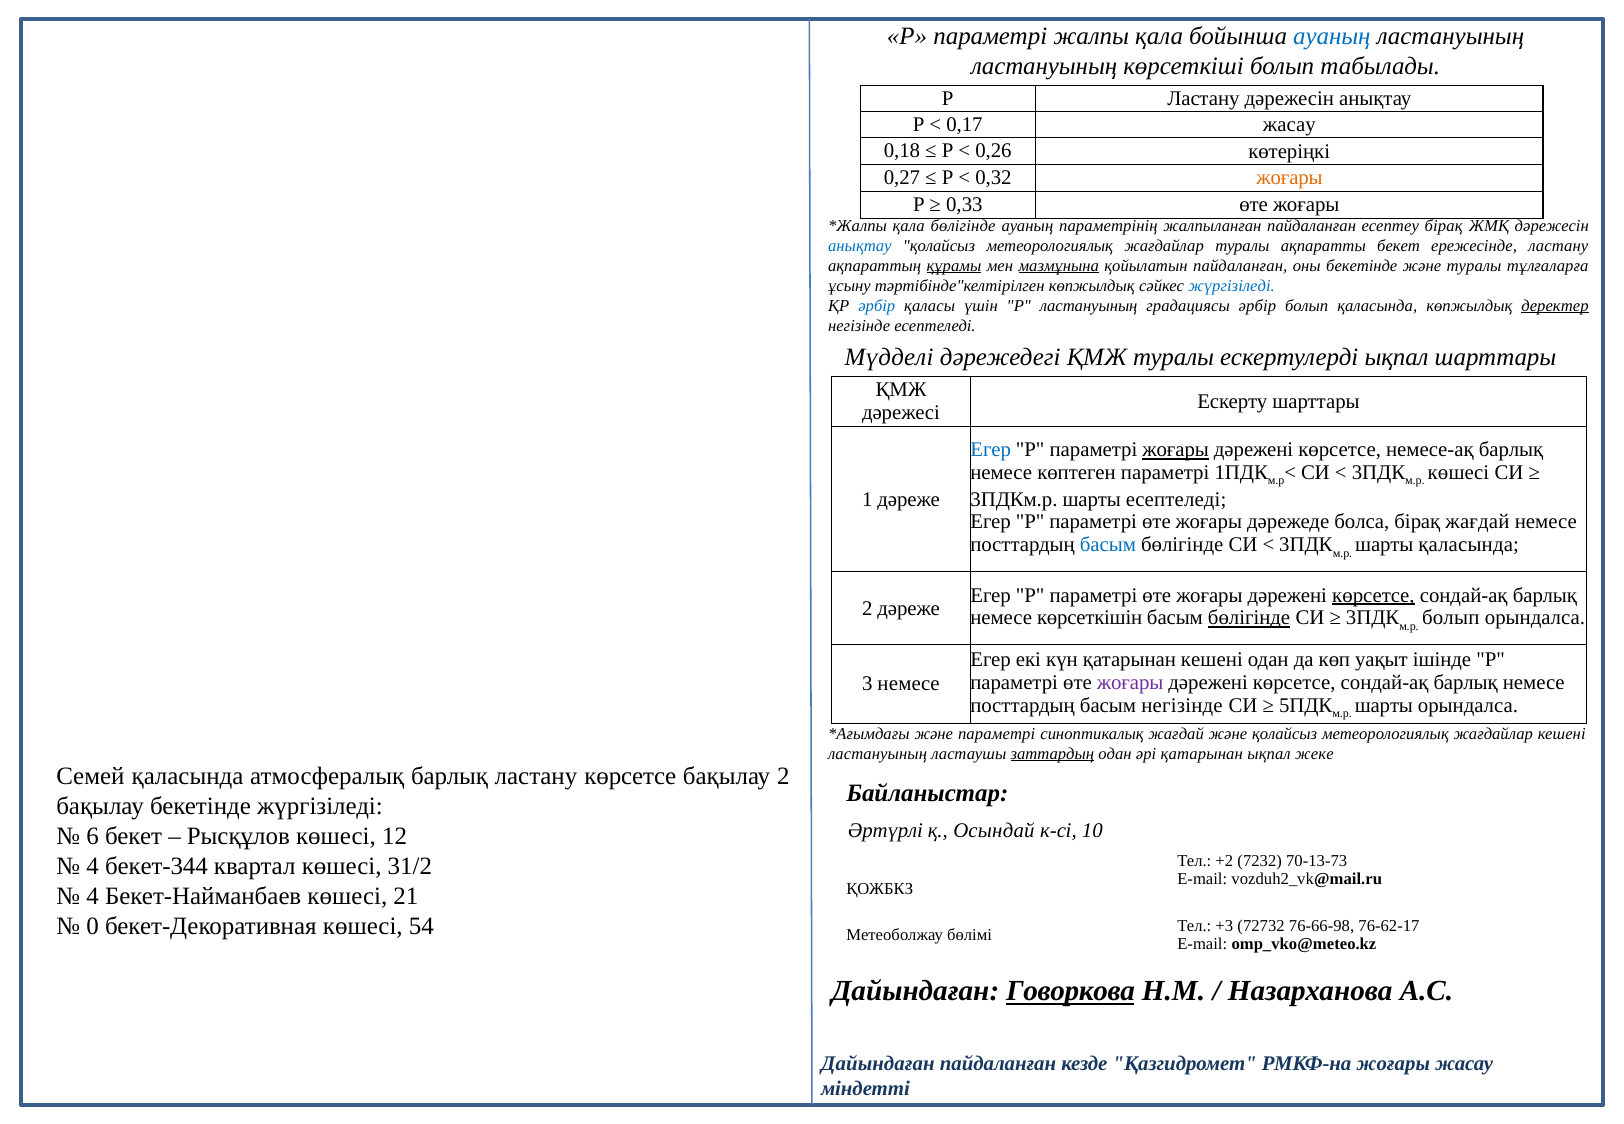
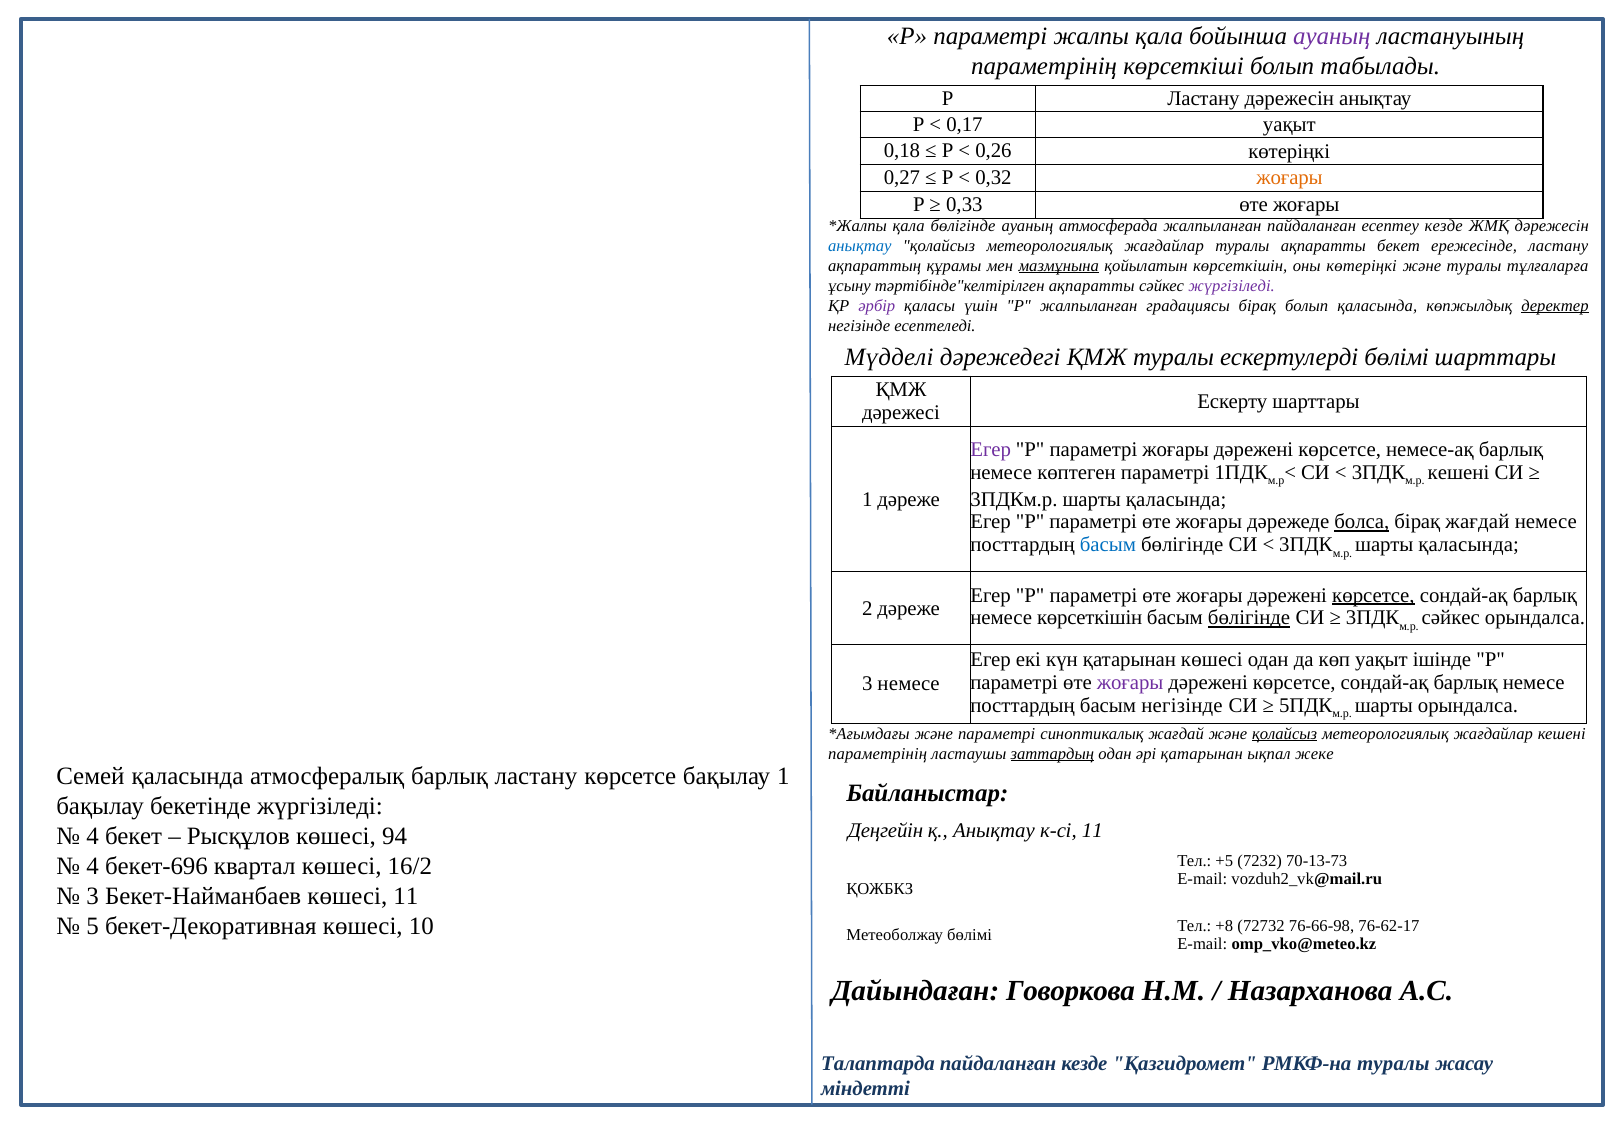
ауаның colour: blue -> purple (1332, 37)
ластануының: ластануының -> параметрінің (1044, 67)
0,17 жасау: жасау -> уақыт (1289, 125)
параметрінің: параметрінің -> атмосферада (1108, 226)
есептеу бірақ: бірақ -> кезде (1444, 226)
құрамы underline: present -> none (954, 266)
қойылатын пайдаланған: пайдаланған -> көрсеткішін (1240, 266)
оны бекетінде: бекетінде -> көтеріңкі (1362, 266)
тәртібінде"келтірілген көпжылдық: көпжылдық -> ақпаратты (1092, 286)
жүргізіледі colour: blue -> purple (1232, 286)
әрбір colour: blue -> purple (877, 306)
Р ластануының: ластануының -> жалпыланған (1089, 306)
градациясы әрбір: әрбір -> бірақ (1257, 306)
ескертулерді ықпал: ықпал -> бөлімі (1397, 357)
Егер colour: blue -> purple (991, 450)
жоғары underline: present -> none (1176, 450)
көшесі: көшесі -> кешені (1459, 473)
3ПДКм.р шарты есептеледі: есептеледі -> қаласында (1176, 499)
болса underline: none -> present (1362, 522)
болып: болып -> сәйкес (1451, 618)
қатарынан кешені: кешені -> көшесі (1212, 659)
қолайсыз underline: none -> present (1285, 734)
ластануының: ластануының -> параметрінің (878, 754)
бақылау 2: 2 -> 1 (783, 776)
Әртүрлі: Әртүрлі -> Деңгейін (885, 831)
қ Осындай: Осындай -> Анықтау (994, 831)
к-сі 10: 10 -> 11 (1092, 831)
6: 6 -> 4 (93, 836)
12: 12 -> 94 (395, 836)
+2: +2 -> +5 (1224, 861)
бекет-344: бекет-344 -> бекет-696 (157, 866)
31/2: 31/2 -> 16/2 (410, 866)
4: 4 -> 3 (93, 896)
көшесі 21: 21 -> 11 (406, 896)
0: 0 -> 5 (93, 926)
54: 54 -> 10 (421, 926)
+3: +3 -> +8 (1224, 926)
Говоркова underline: present -> none (1071, 992)
Дайындаған: Дайындаған -> Талаптарда (878, 1064)
РМКФ-на жоғары: жоғары -> туралы (1393, 1064)
